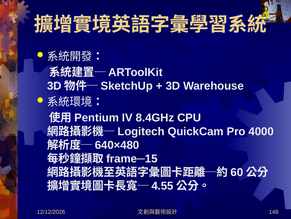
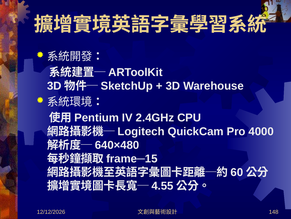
8.4GHz: 8.4GHz -> 2.4GHz (155, 117)
